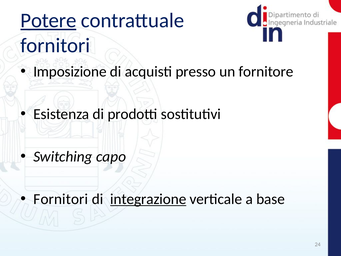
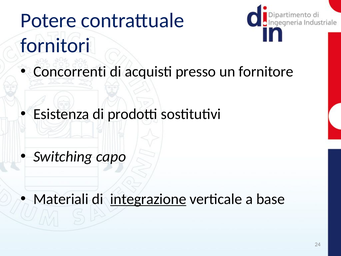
Potere underline: present -> none (48, 21)
Imposizione: Imposizione -> Concorrenti (70, 72)
Fornitori: Fornitori -> Materiali (61, 199)
